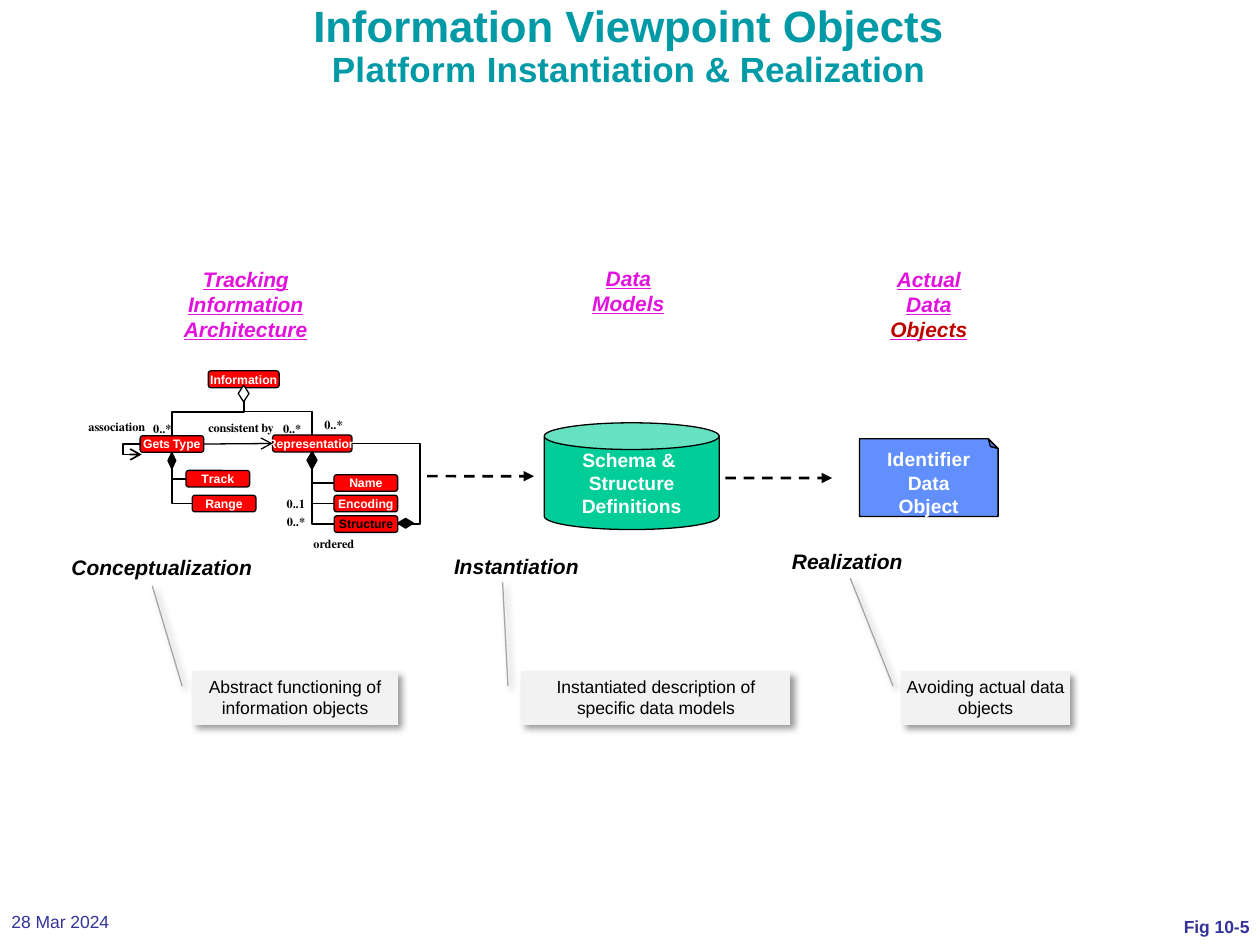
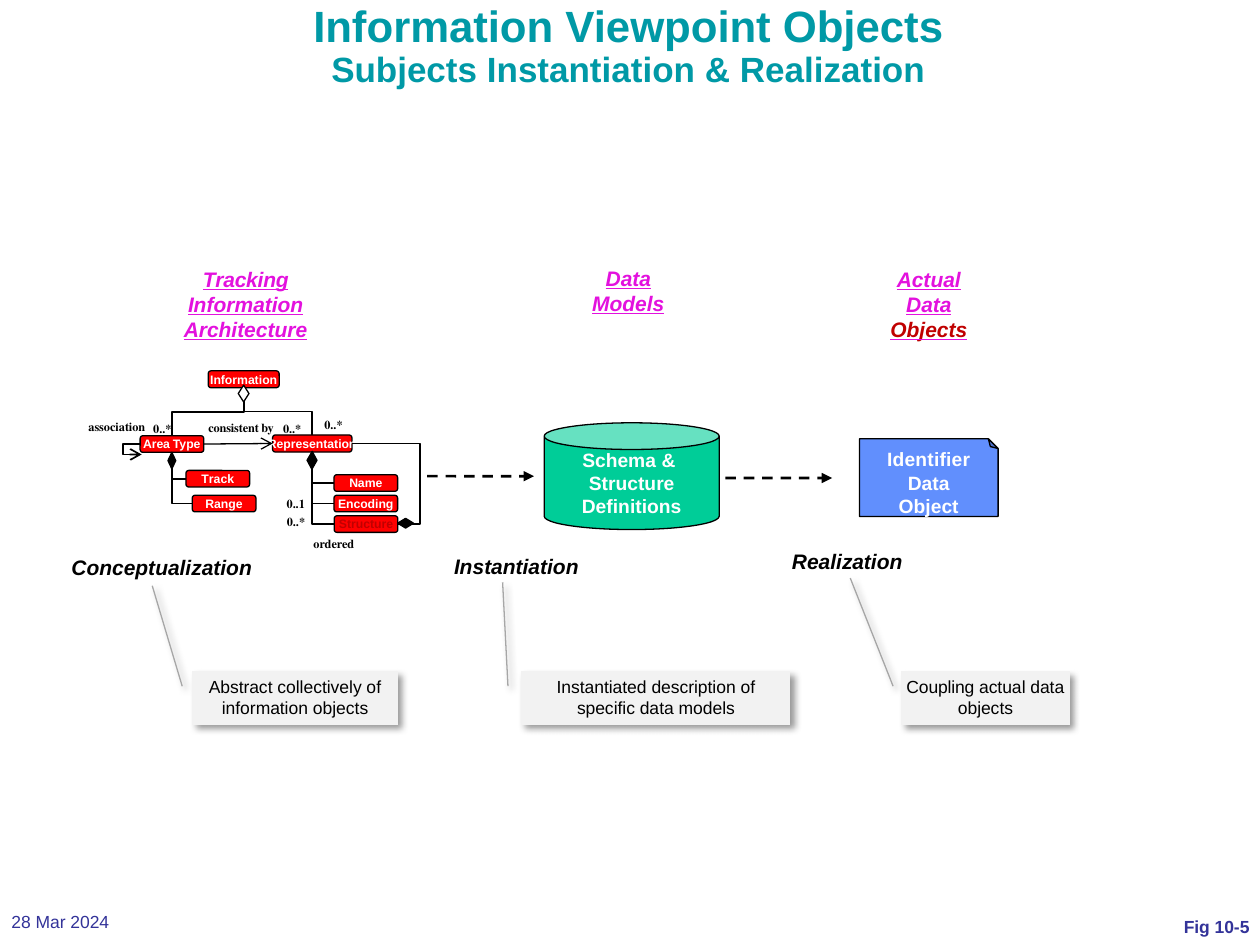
Platform: Platform -> Subjects (404, 70)
Gets: Gets -> Area (157, 445)
Structure colour: black -> red (366, 525)
functioning: functioning -> collectively (320, 688)
Avoiding: Avoiding -> Coupling (940, 688)
